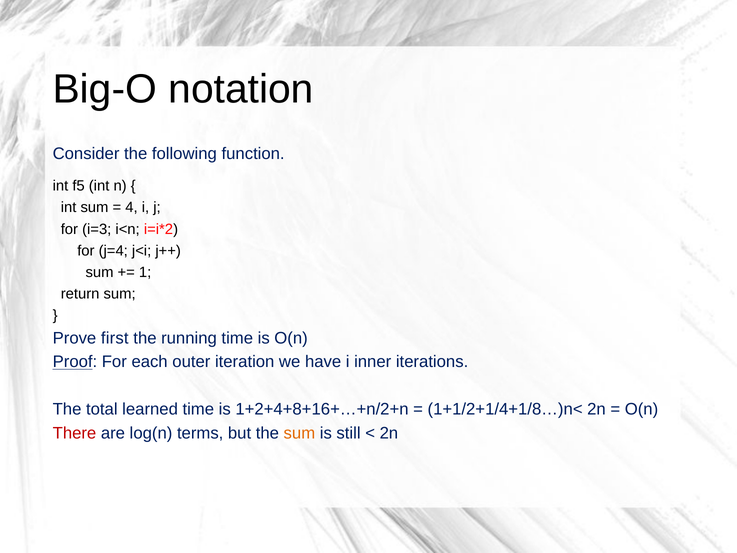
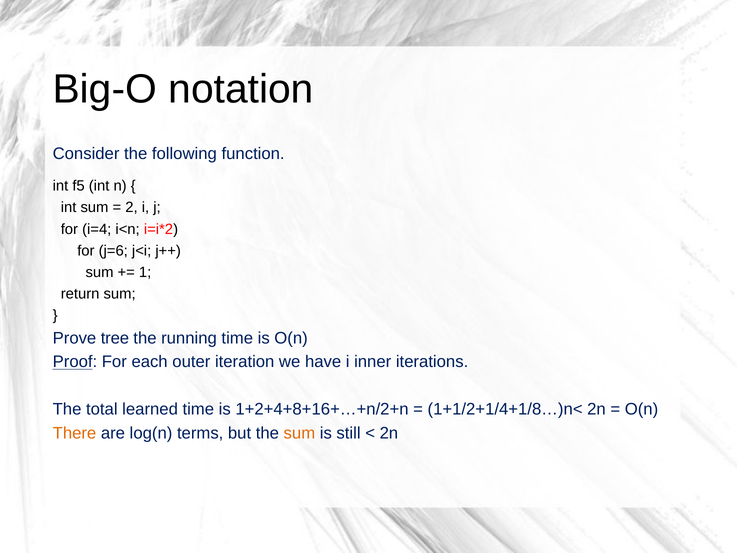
4: 4 -> 2 (132, 207)
i=3: i=3 -> i=4 (97, 229)
j=4: j=4 -> j=6 (113, 251)
first: first -> tree (115, 338)
There colour: red -> orange (74, 433)
